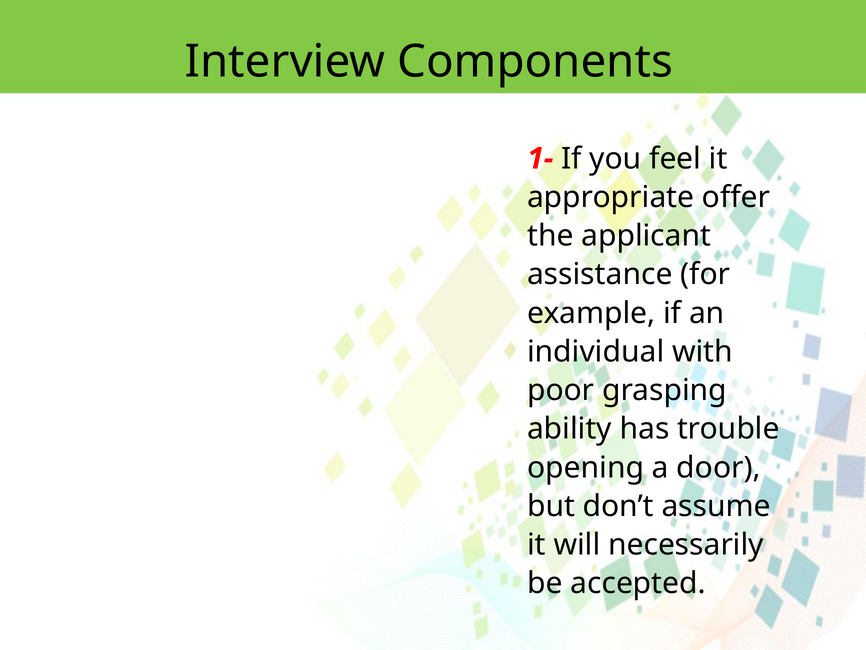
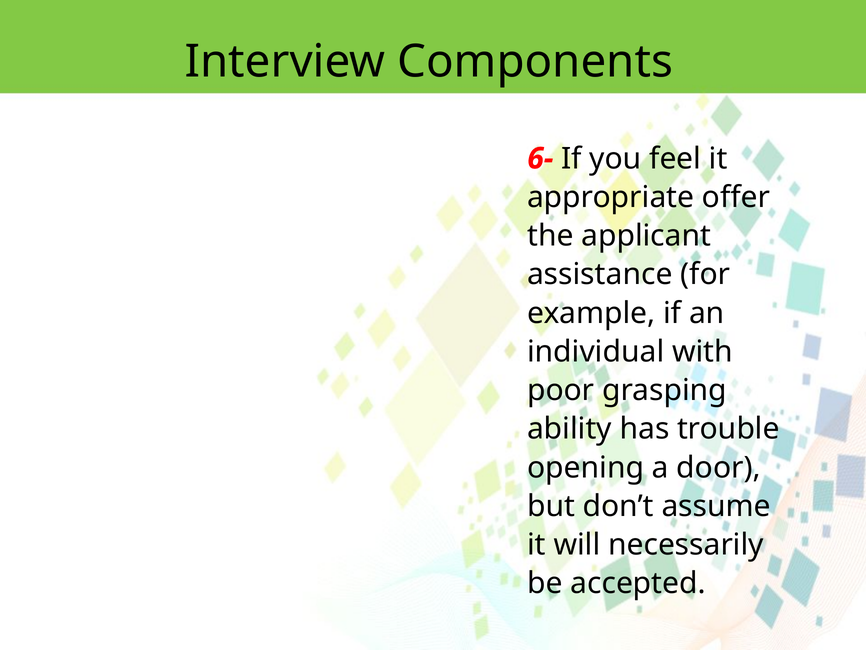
1-: 1- -> 6- (540, 158)
